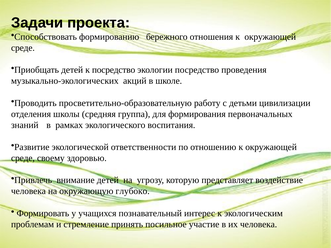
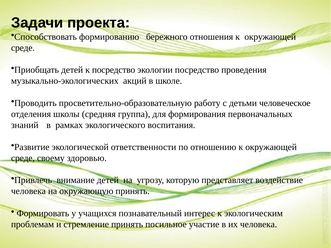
цивилизации: цивилизации -> человеческое (285, 103)
окружающую глубоко: глубоко -> принять (133, 191)
